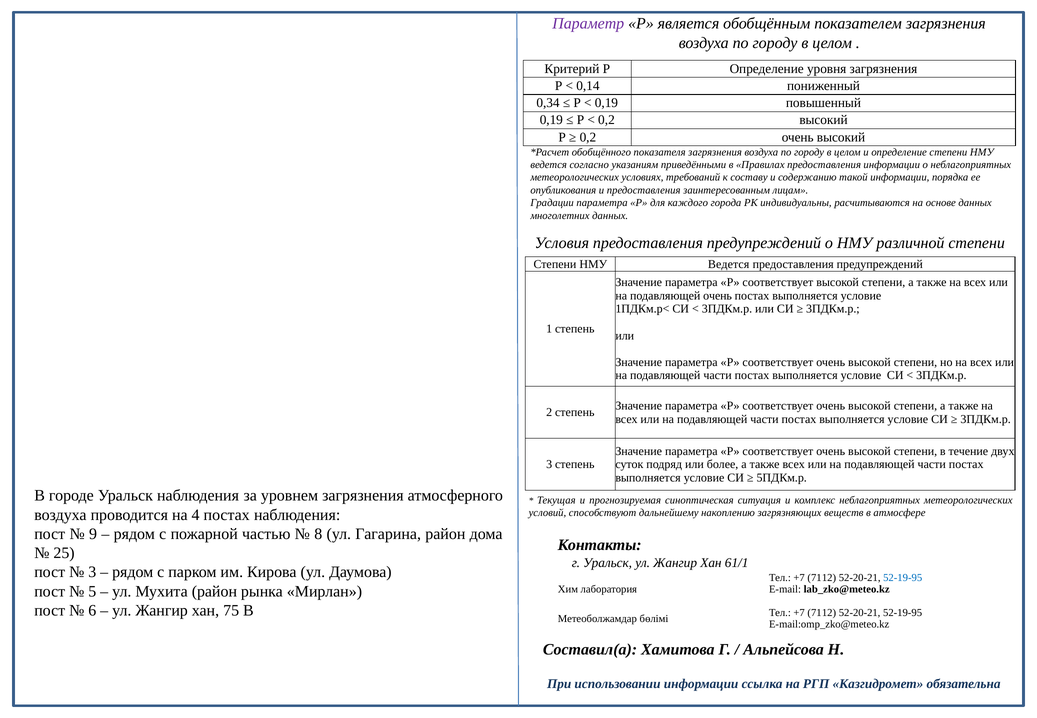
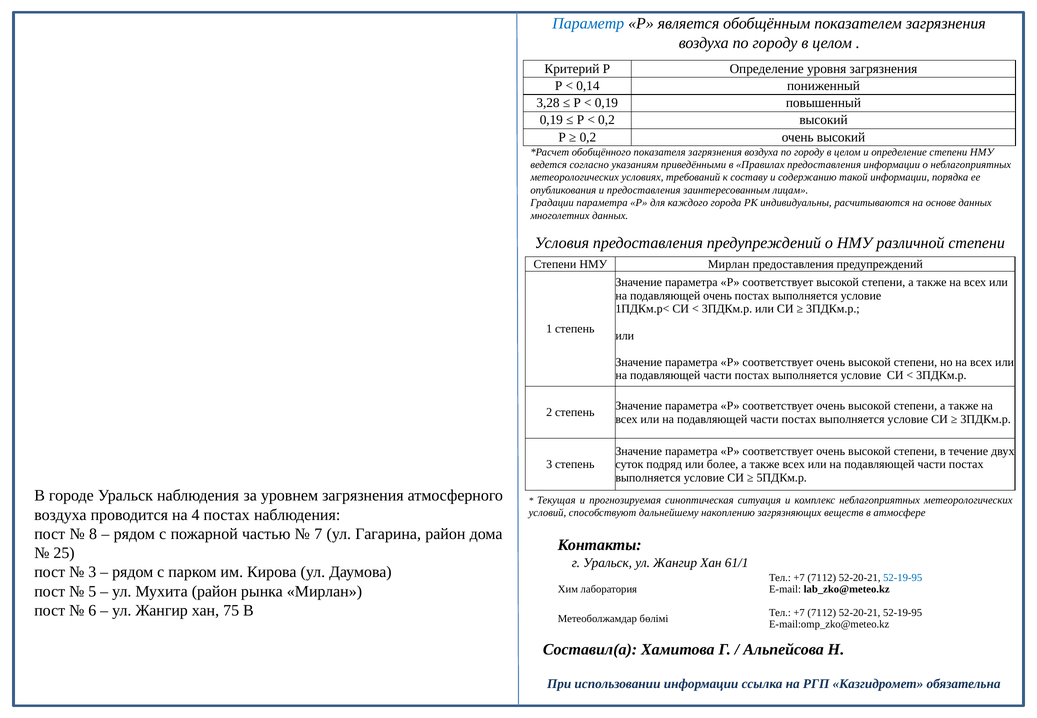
Параметр colour: purple -> blue (588, 24)
0,34: 0,34 -> 3,28 (548, 103)
Ведется: Ведется -> Мирлан (729, 264)
9: 9 -> 8 (93, 534)
8: 8 -> 7 (318, 534)
